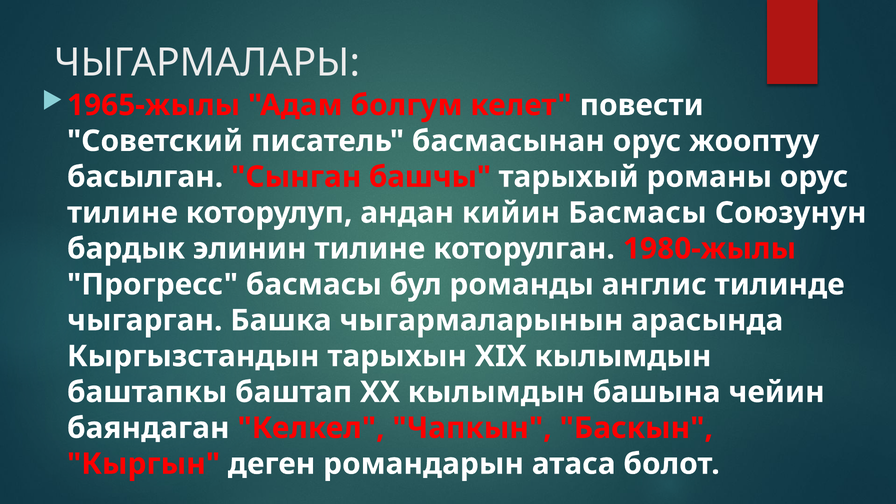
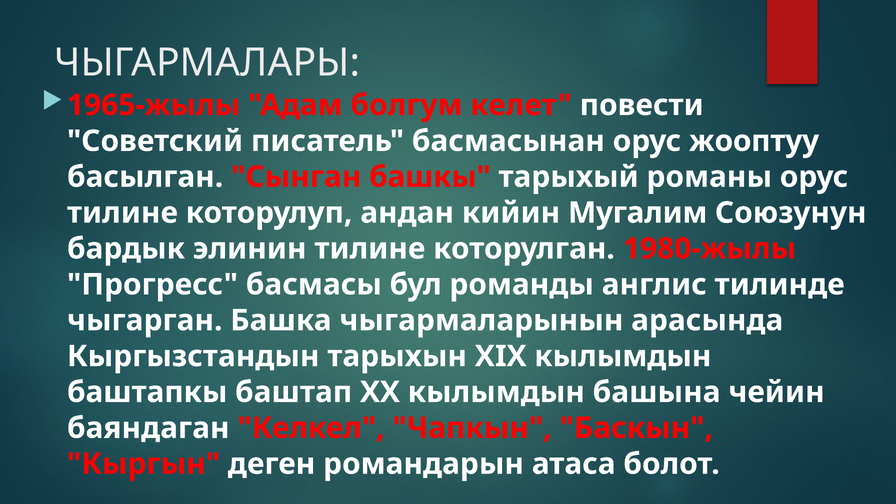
башчы: башчы -> башкы (430, 177)
кийин Басмасы: Басмасы -> Мугалим (638, 213)
